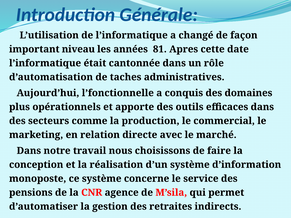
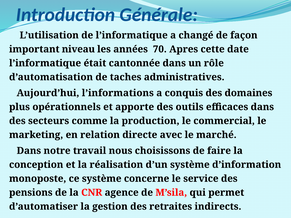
81: 81 -> 70 (160, 49)
l’fonctionnelle: l’fonctionnelle -> l’informations (118, 93)
